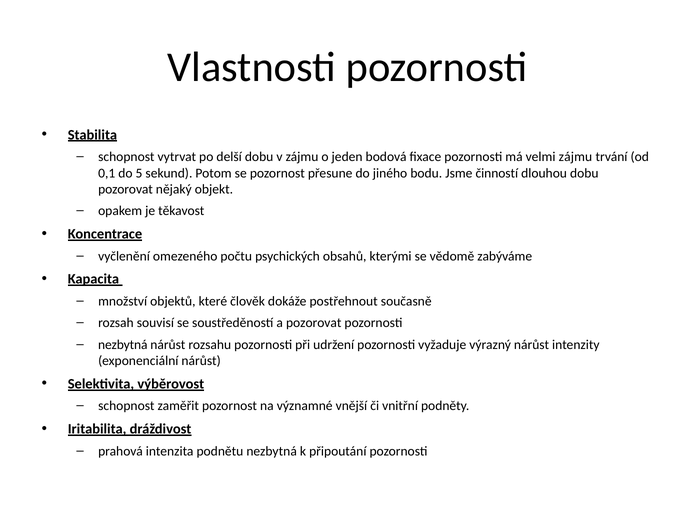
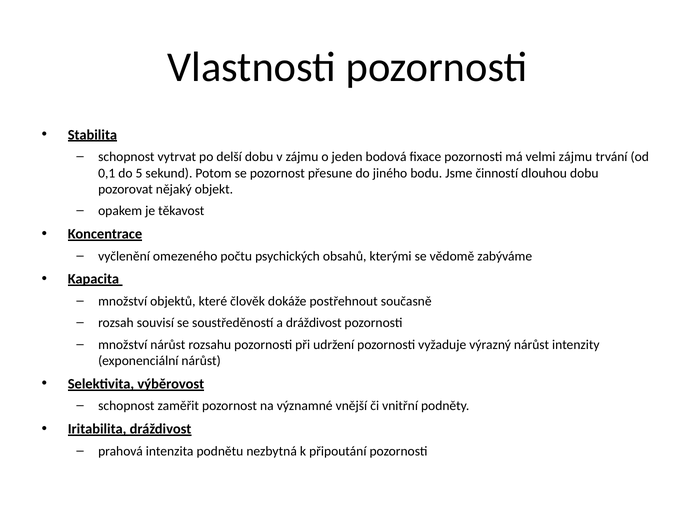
a pozorovat: pozorovat -> dráždivost (314, 323)
nezbytná: nezbytná -> množství (123, 345)
